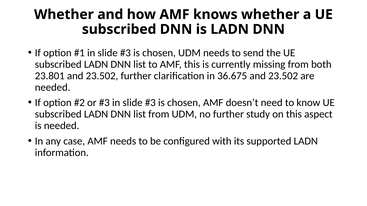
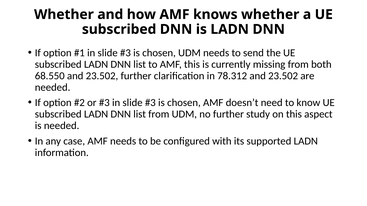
23.801: 23.801 -> 68.550 (50, 76)
36.675: 36.675 -> 78.312 (232, 76)
